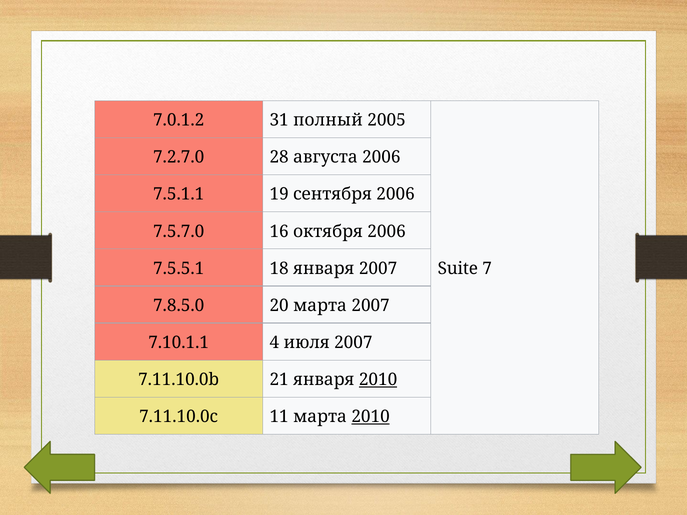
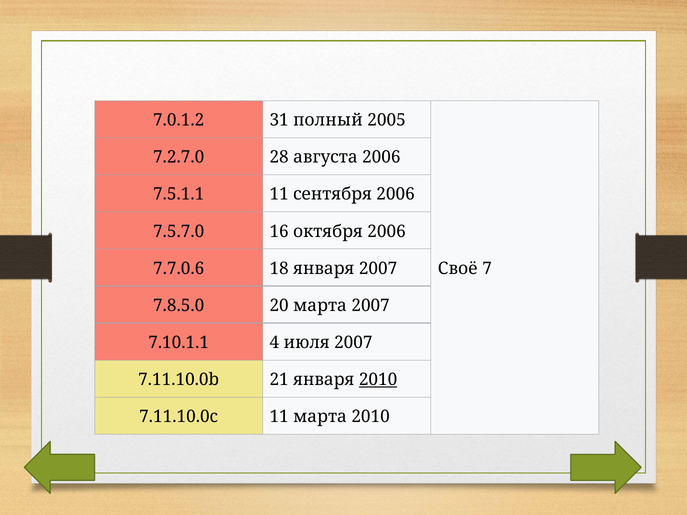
7.5.1.1 19: 19 -> 11 (279, 194)
7.5.5.1: 7.5.5.1 -> 7.7.0.6 (179, 269)
Suite: Suite -> Своё (458, 269)
2010 underline: present -> none (371, 417)
